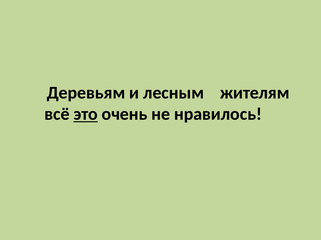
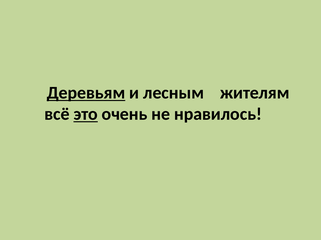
Деревьям underline: none -> present (86, 93)
